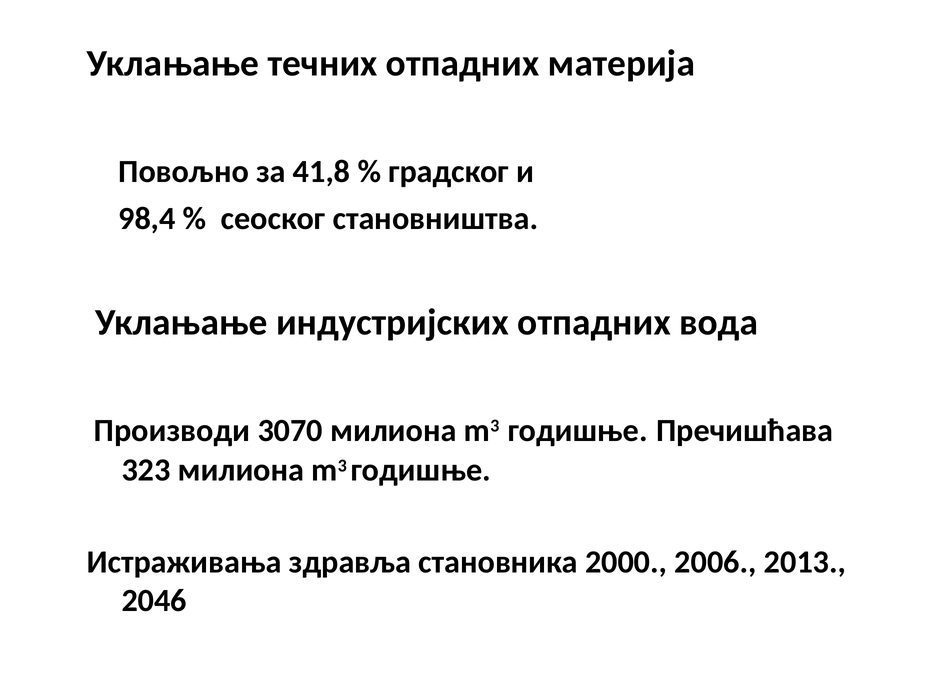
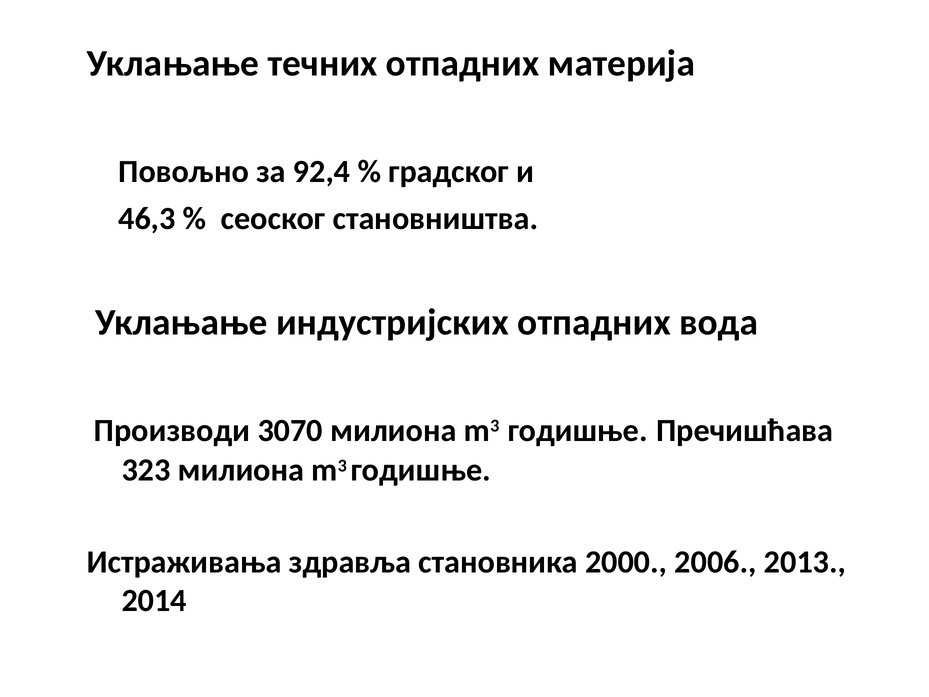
41,8: 41,8 -> 92,4 (322, 172)
98,4: 98,4 -> 46,3 (147, 219)
2046: 2046 -> 2014 (154, 601)
